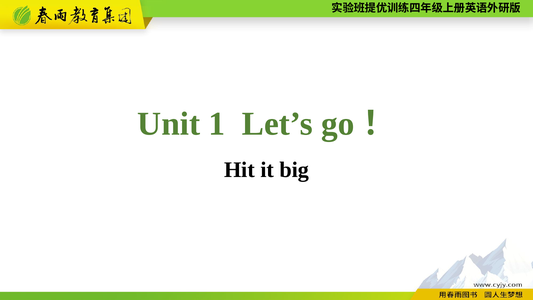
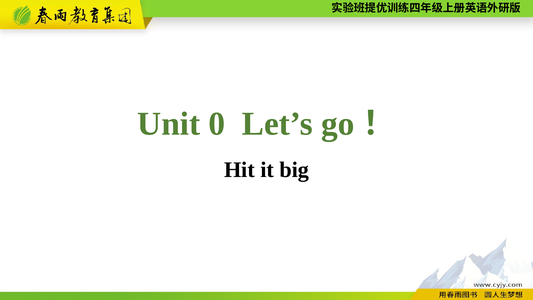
1: 1 -> 0 (217, 124)
